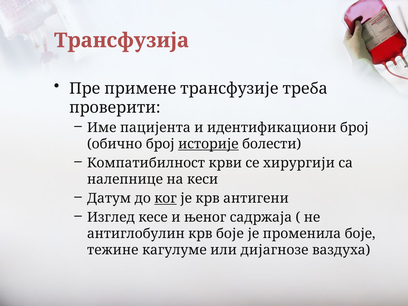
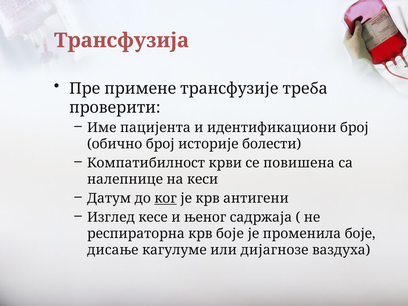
историје underline: present -> none (208, 144)
хирургији: хирургији -> повишена (299, 163)
антиглобулин: антиглобулин -> респираторна (136, 234)
тежине: тежине -> дисање (113, 250)
